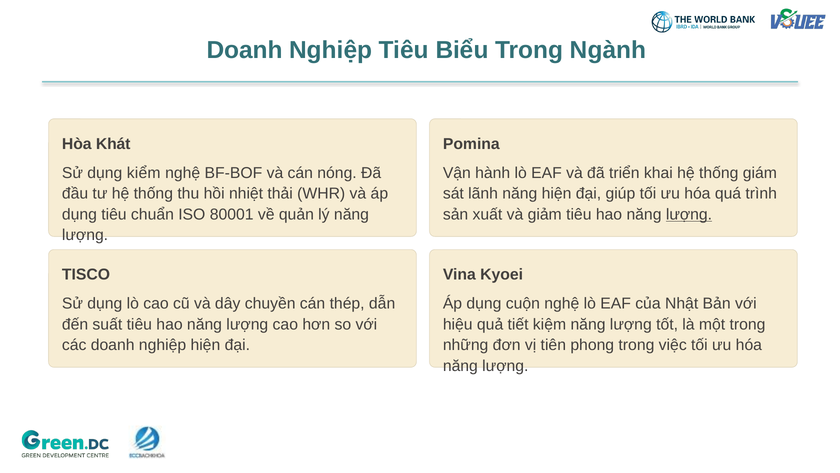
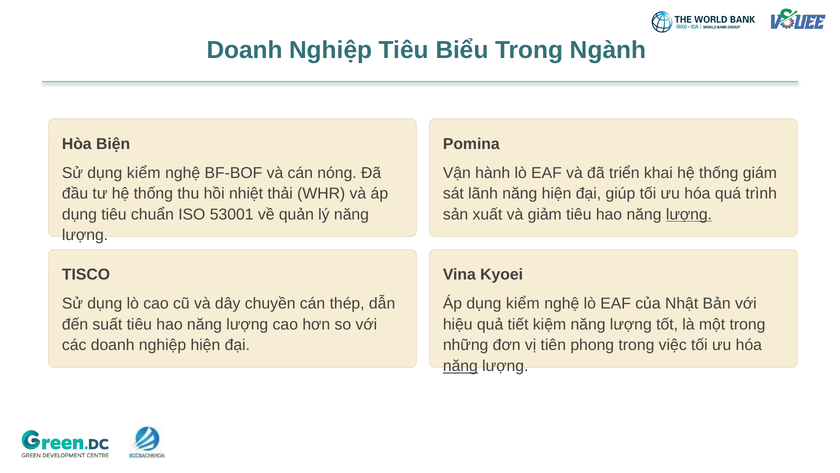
Khát: Khát -> Biện (113, 144)
80001: 80001 -> 53001 (232, 214)
Áp dụng cuộn: cuộn -> kiểm (523, 303)
năng underline: none -> present (460, 366)
